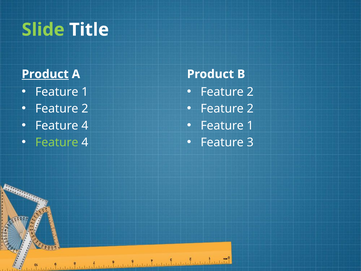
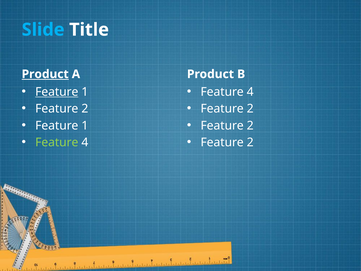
Slide colour: light green -> light blue (43, 30)
Feature underline: none -> present (57, 92)
2: 2 -> 4 (250, 92)
4: 4 -> 1 (85, 125)
1: 1 -> 2 (250, 125)
3: 3 -> 2 (250, 142)
